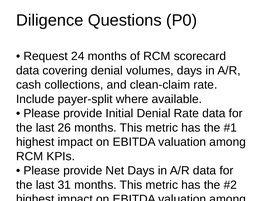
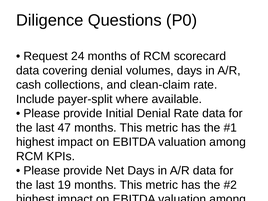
26: 26 -> 47 (64, 128)
31: 31 -> 19 (64, 185)
